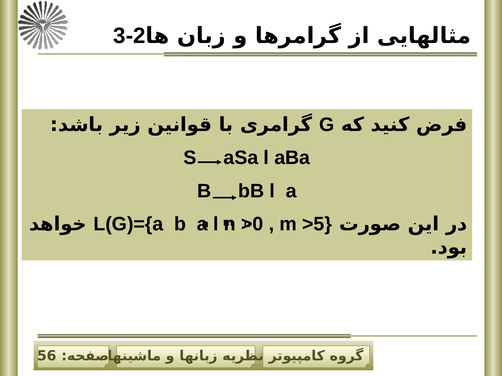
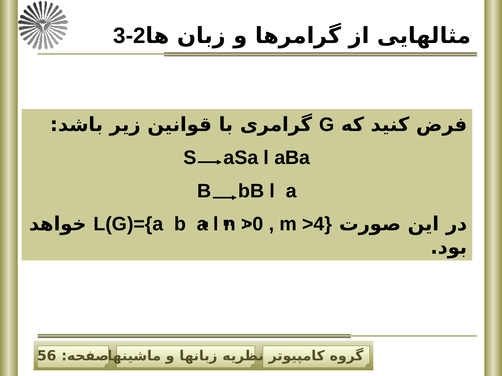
>5: >5 -> >4 (317, 224)
